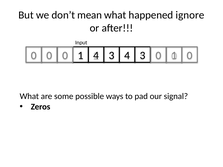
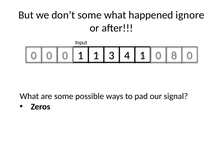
don’t mean: mean -> some (90, 15)
1 4: 4 -> 1 (96, 55)
3 4 3: 3 -> 1 (143, 55)
0 1: 1 -> 8 (174, 55)
